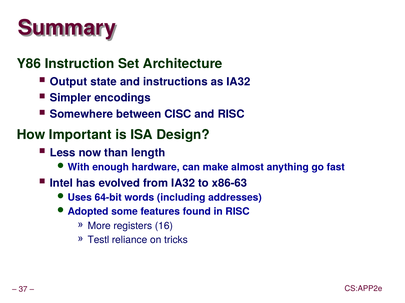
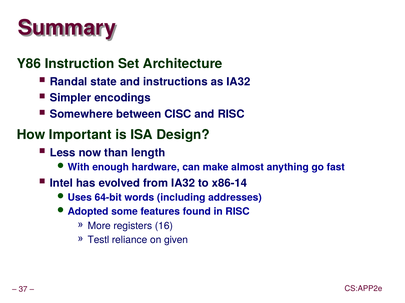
Output: Output -> Randal (69, 82)
x86-63: x86-63 -> x86-14 (230, 183)
tricks: tricks -> given (176, 240)
